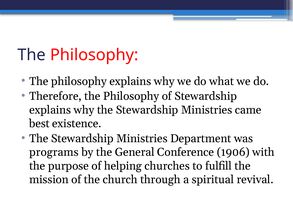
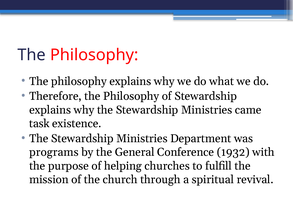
best: best -> task (39, 123)
1906: 1906 -> 1932 (233, 152)
